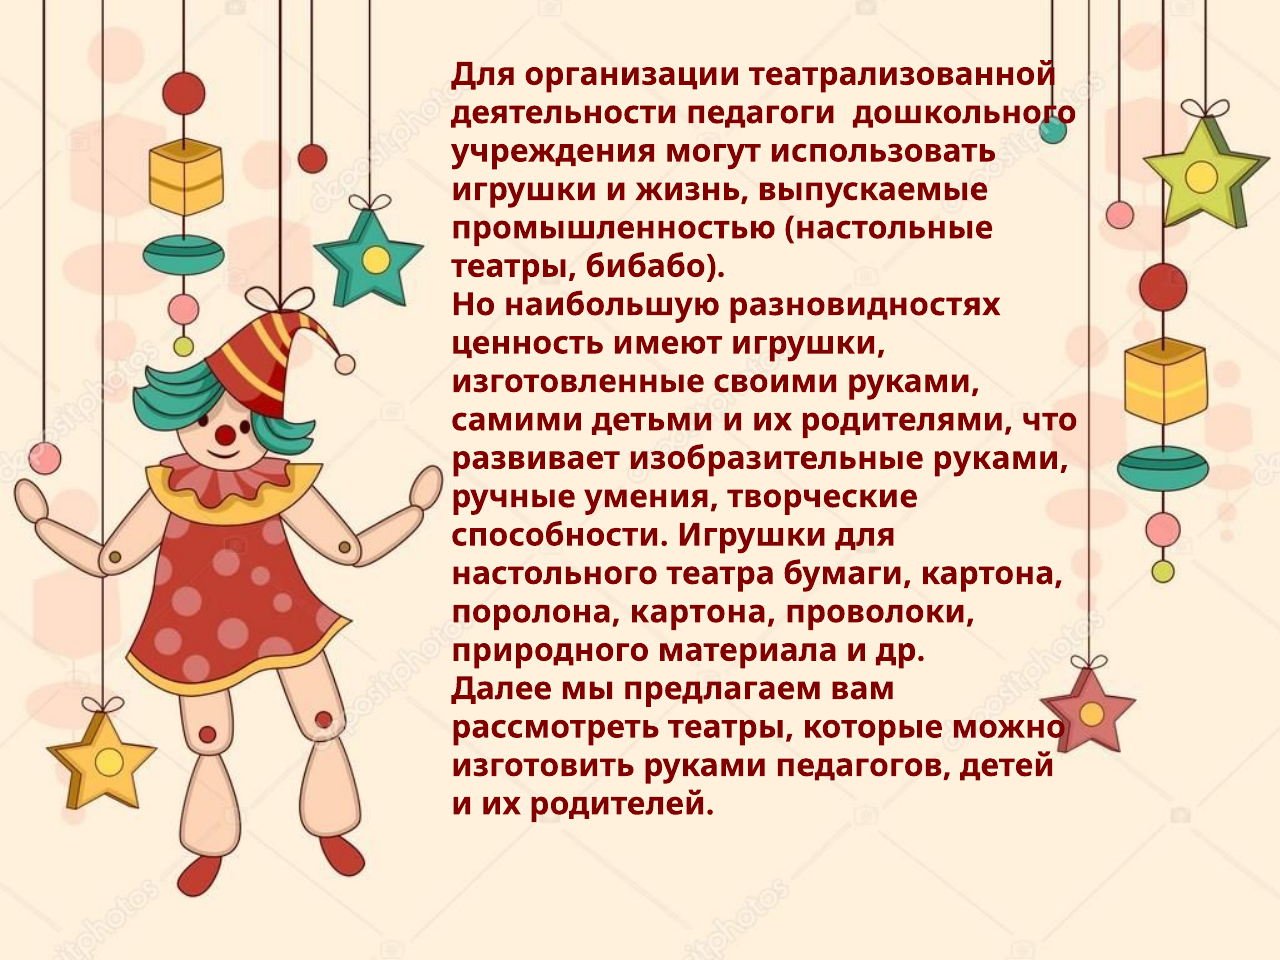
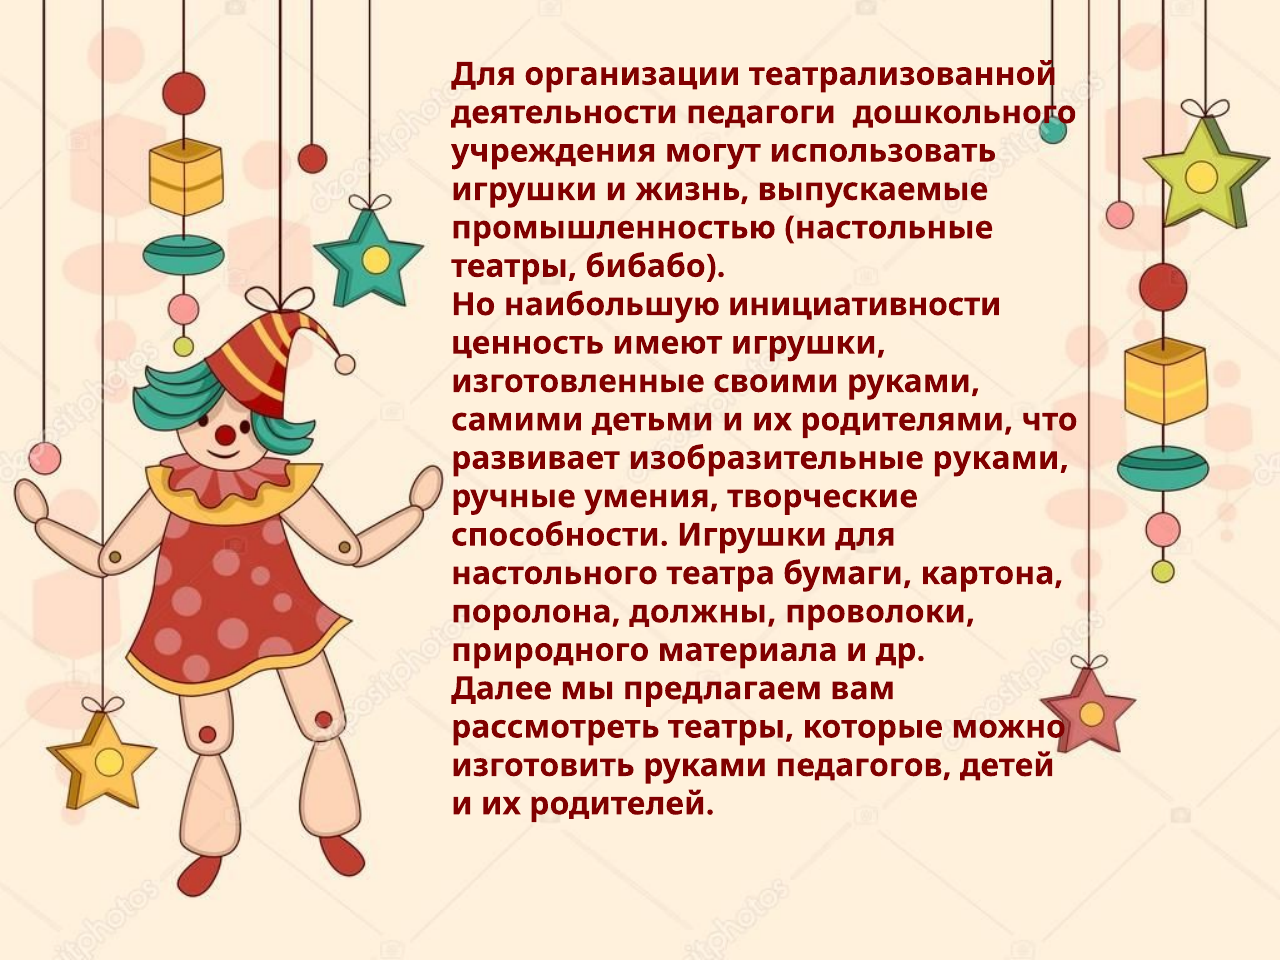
разновидностях: разновидностях -> инициативности (865, 305)
поролона картона: картона -> должны (703, 612)
